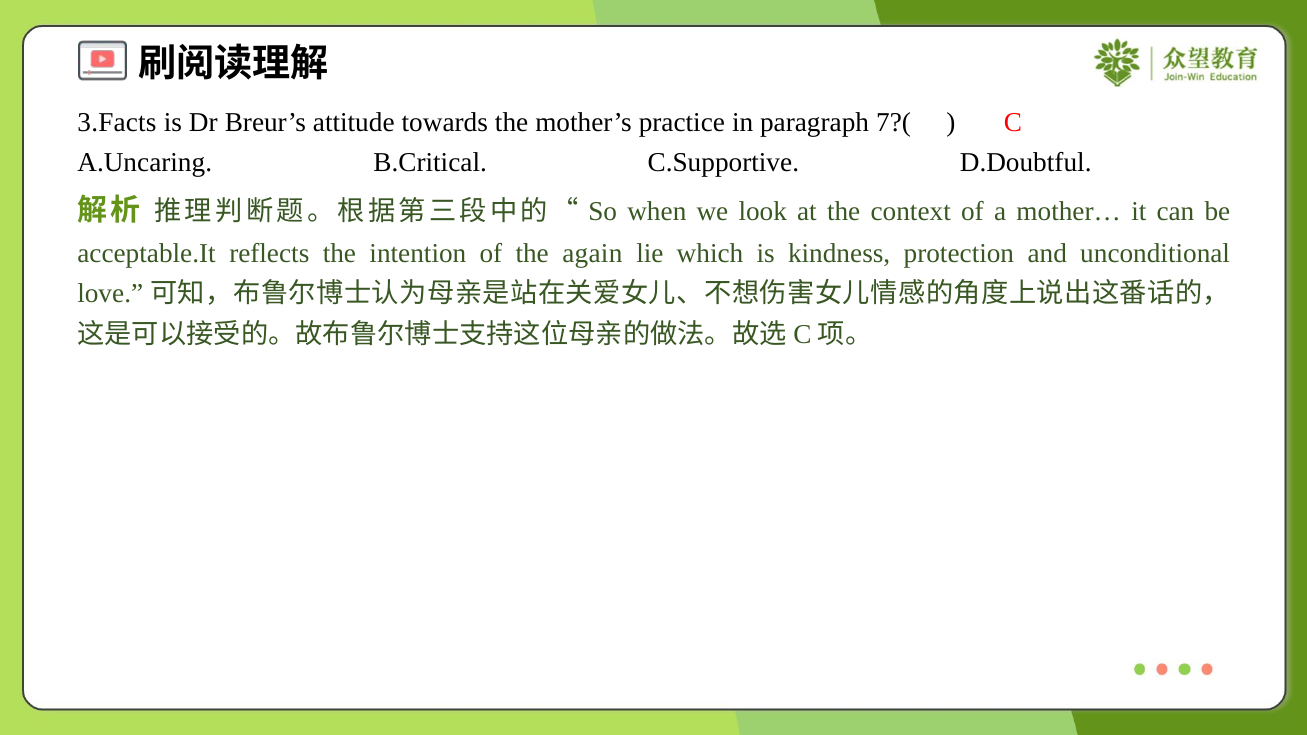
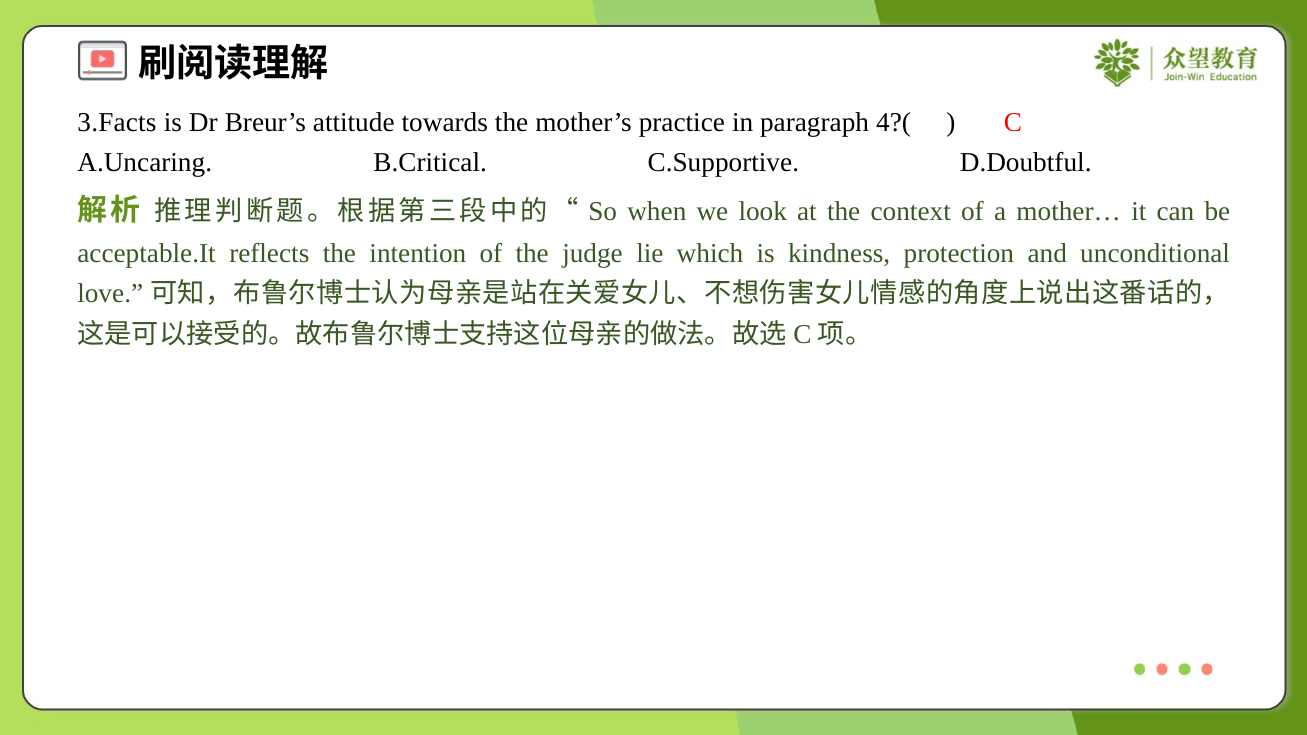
7?(: 7?( -> 4?( (894, 122)
again: again -> judge (593, 253)
